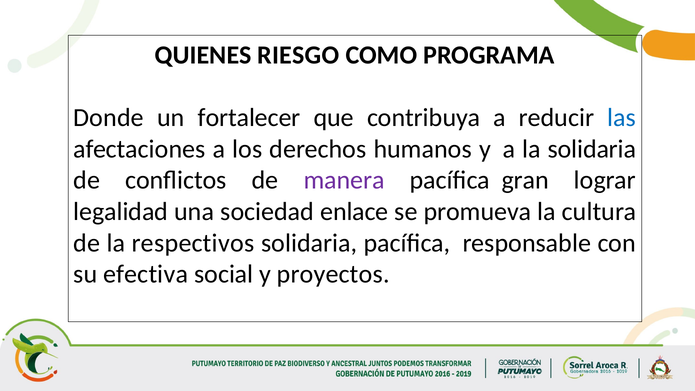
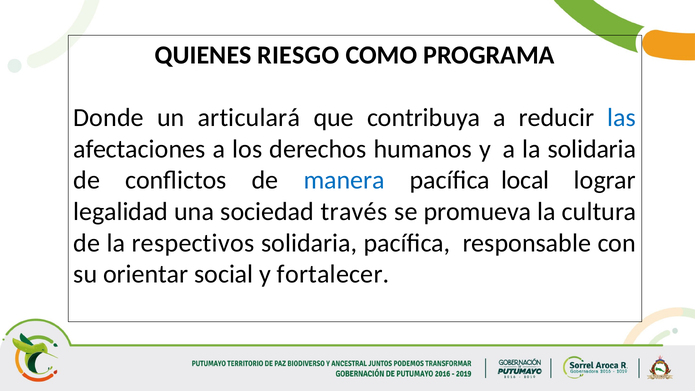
fortalecer: fortalecer -> articulará (249, 118)
manera colour: purple -> blue (344, 180)
gran: gran -> local (525, 180)
enlace: enlace -> través (354, 212)
efectiva: efectiva -> orientar (146, 274)
proyectos: proyectos -> fortalecer (333, 274)
